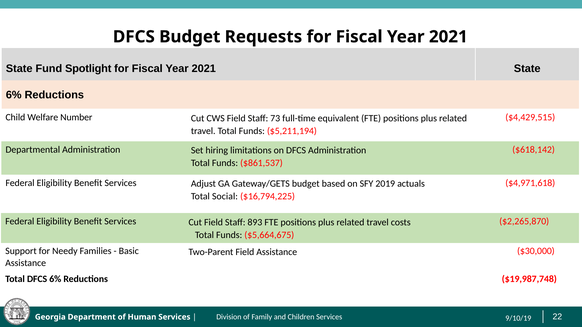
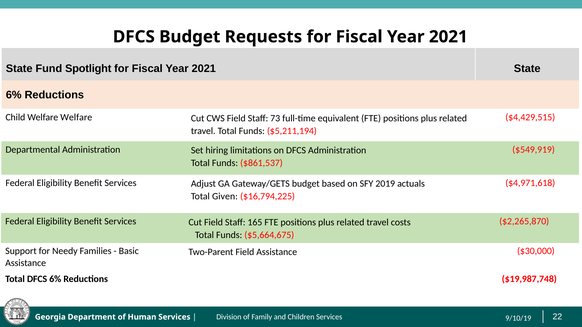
Welfare Number: Number -> Welfare (76, 118)
$618,142: $618,142 -> $549,919 (534, 150)
Social: Social -> Given (225, 197)
893: 893 -> 165 (255, 222)
